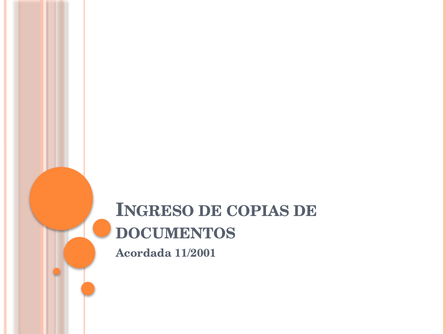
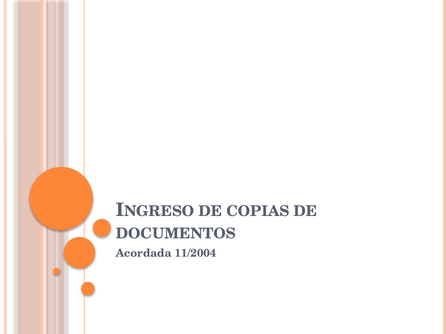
11/2001: 11/2001 -> 11/2004 (195, 254)
